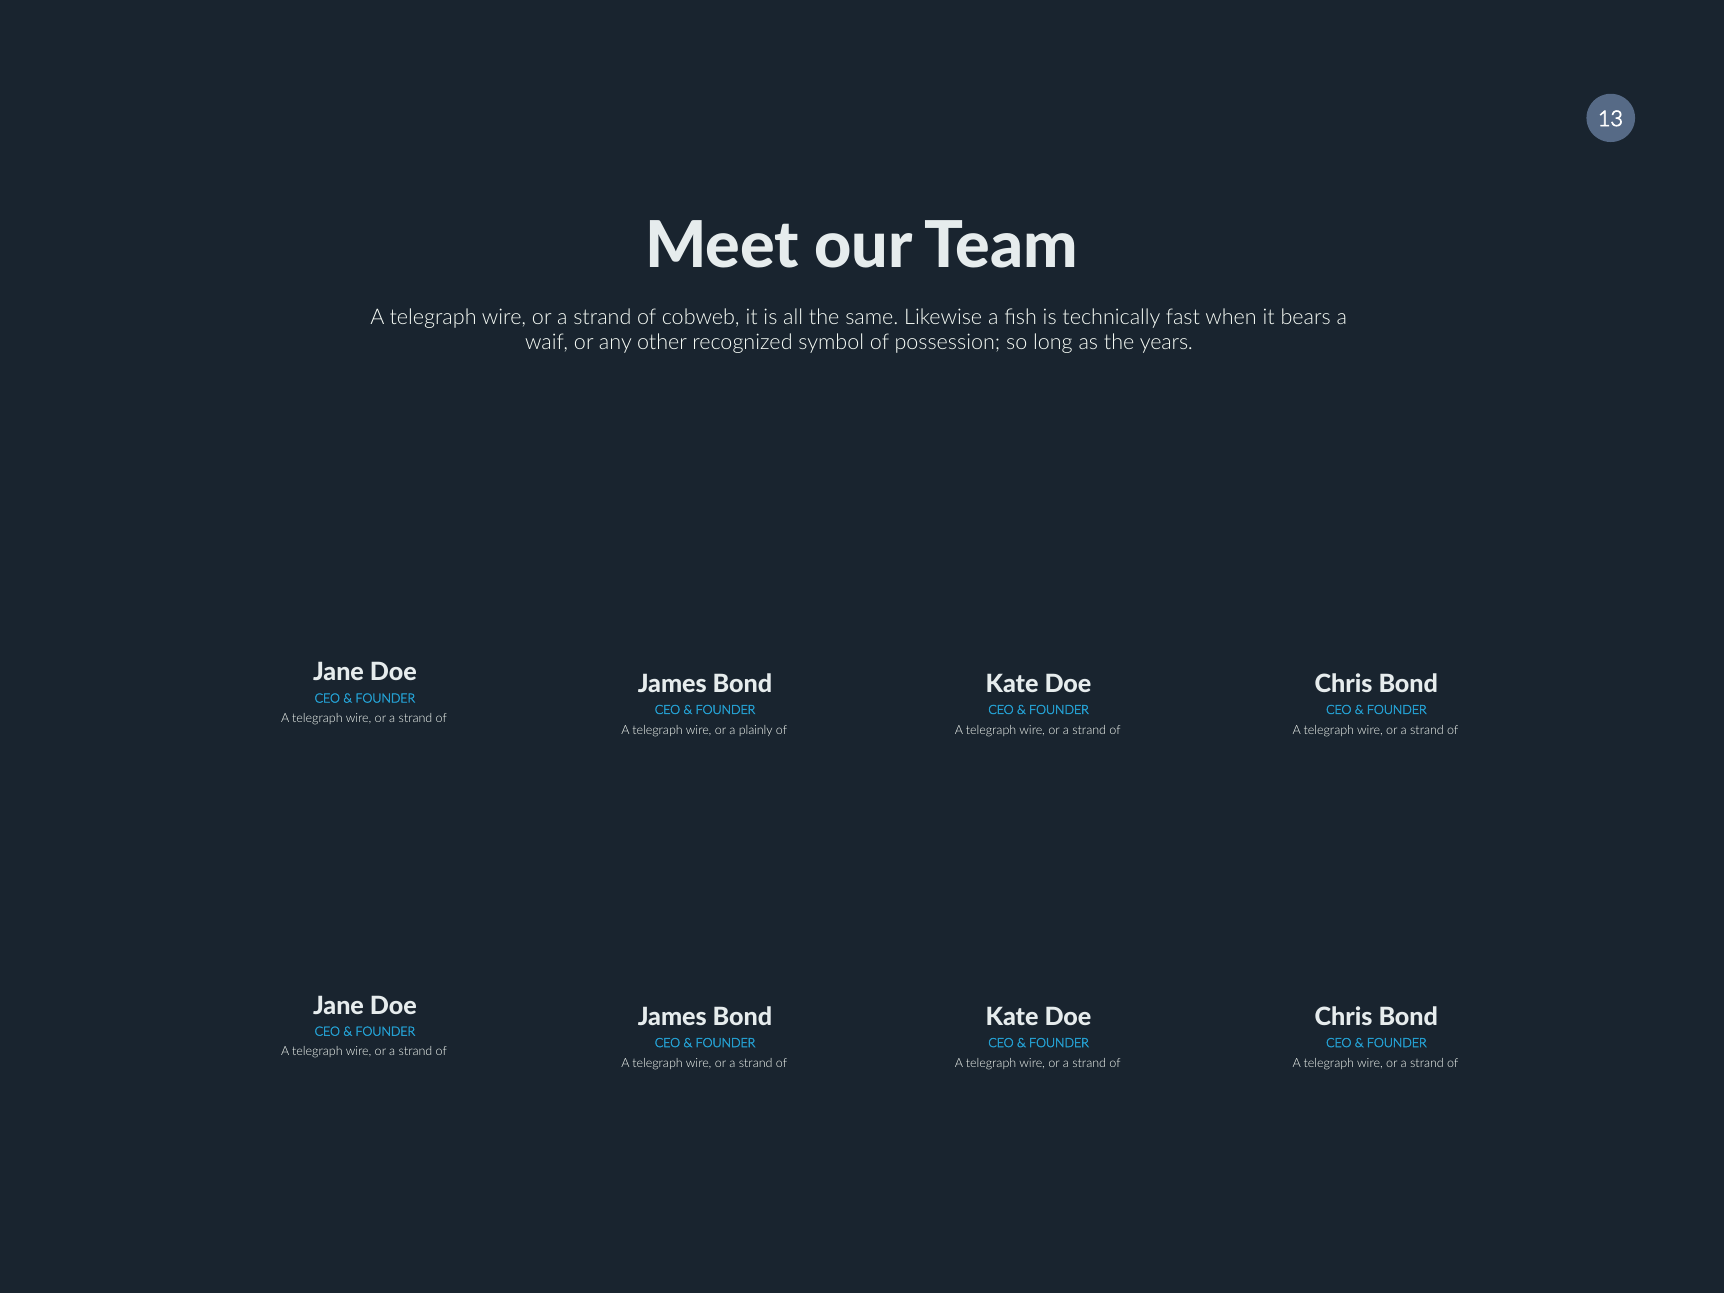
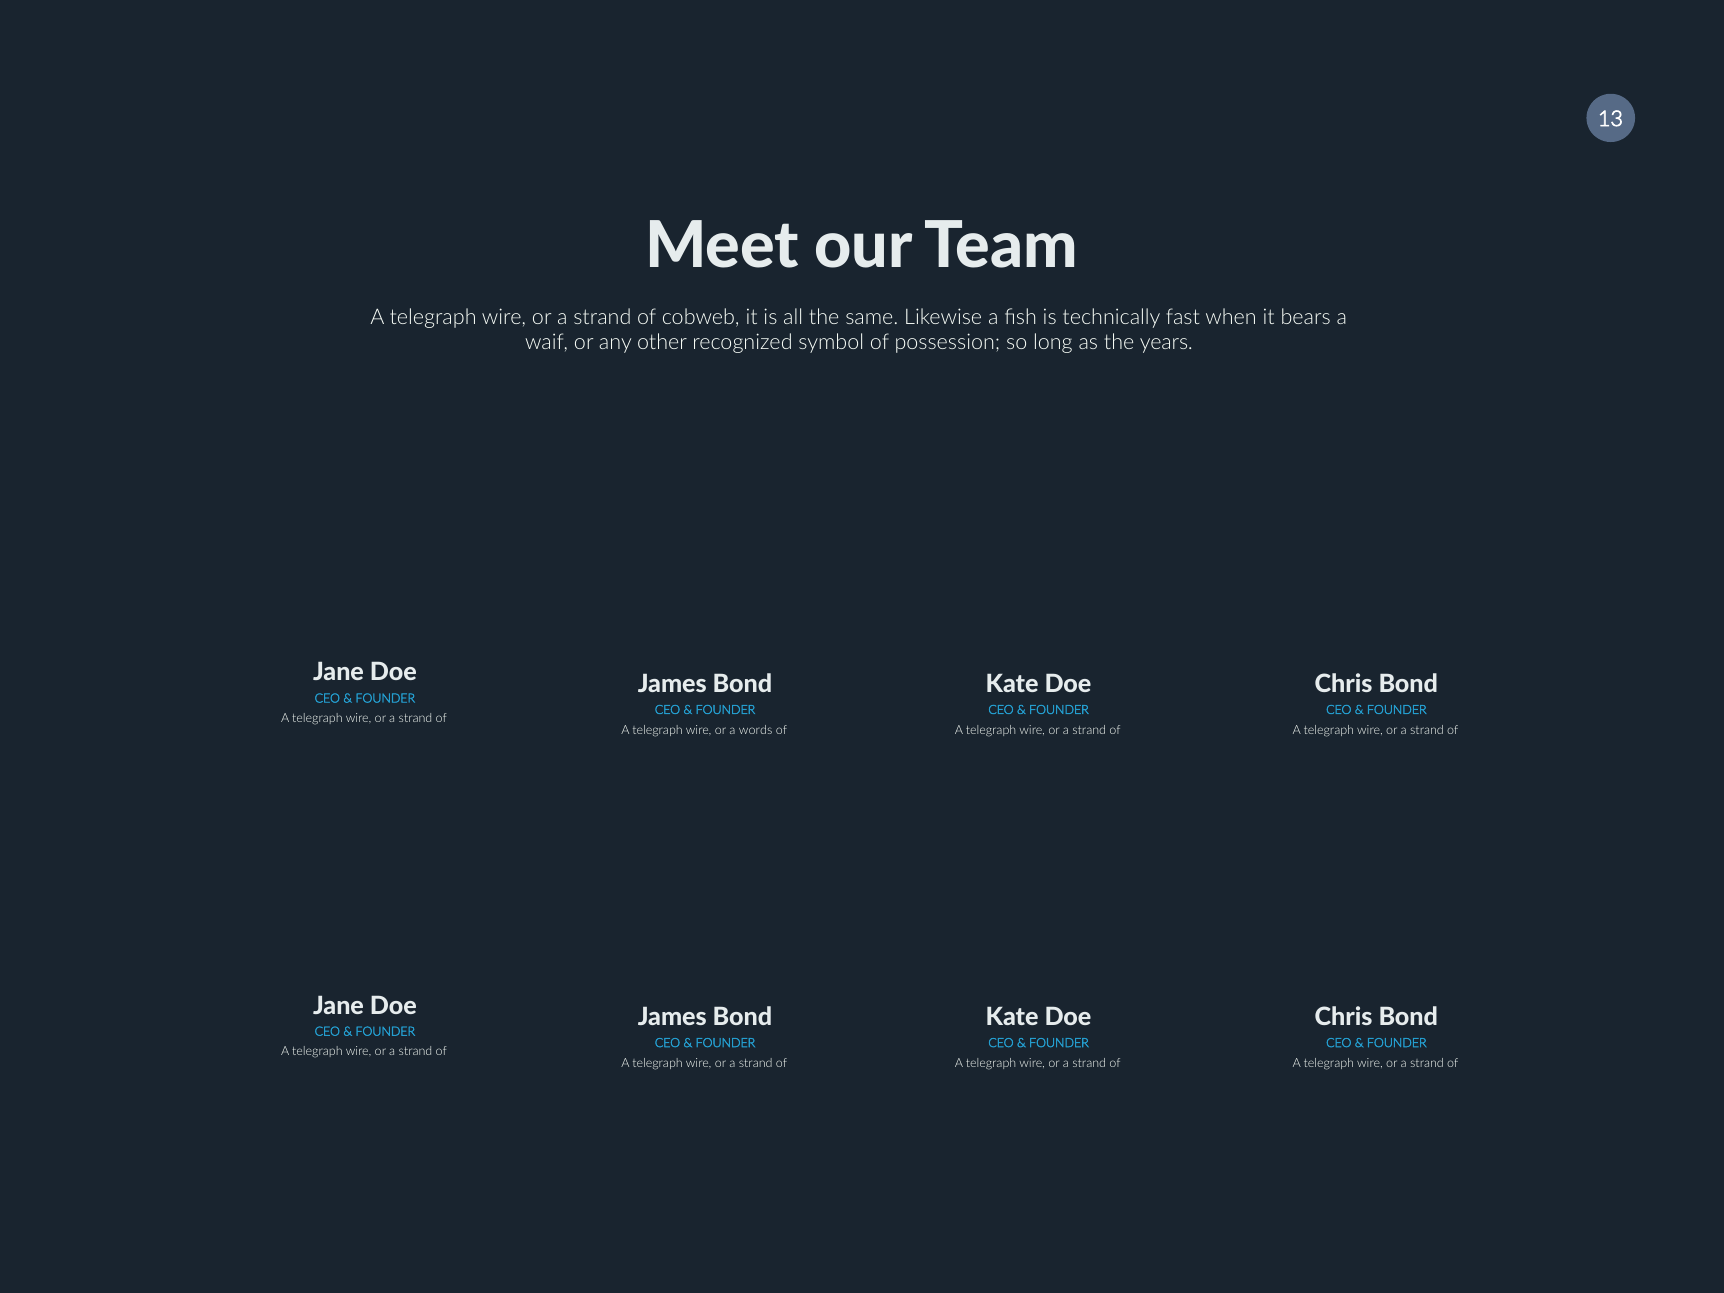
plainly: plainly -> words (756, 730)
